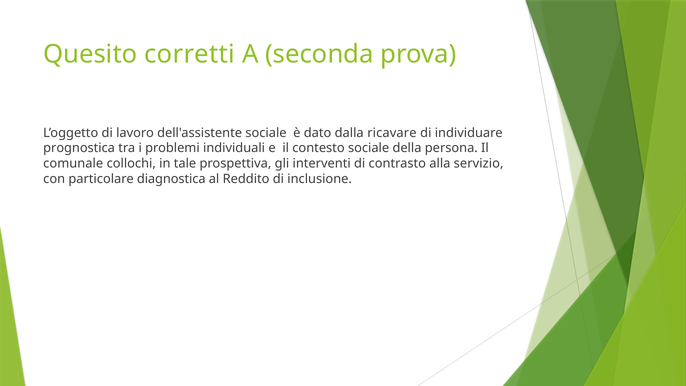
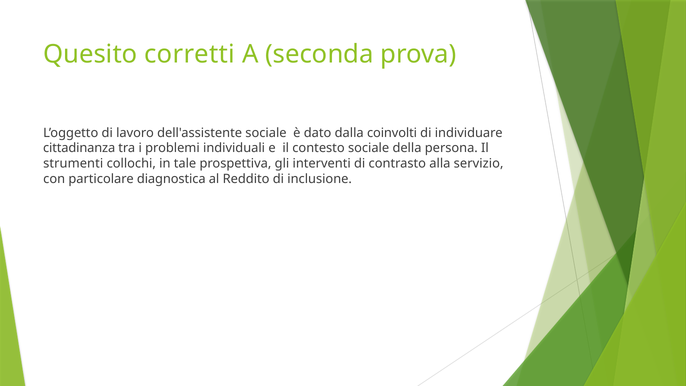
ricavare: ricavare -> coinvolti (392, 133)
prognostica: prognostica -> cittadinanza (79, 148)
comunale: comunale -> strumenti (73, 164)
